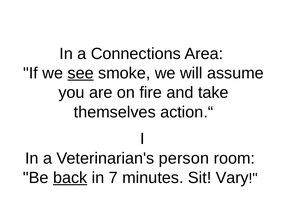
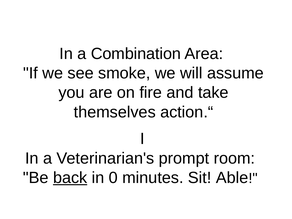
Connections: Connections -> Combination (136, 54)
see underline: present -> none (81, 73)
person: person -> prompt (184, 158)
7: 7 -> 0 (113, 178)
Vary: Vary -> Able (232, 178)
